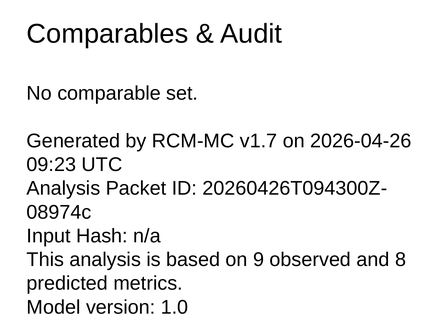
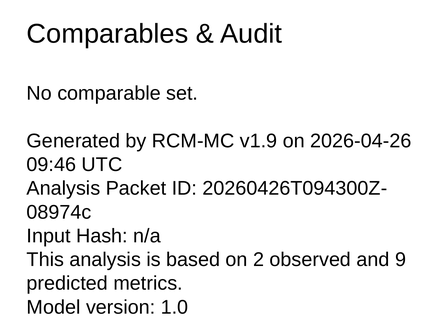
v1.7: v1.7 -> v1.9 (259, 141)
09:23: 09:23 -> 09:46 (51, 165)
9: 9 -> 2 (259, 259)
8: 8 -> 9 (401, 259)
